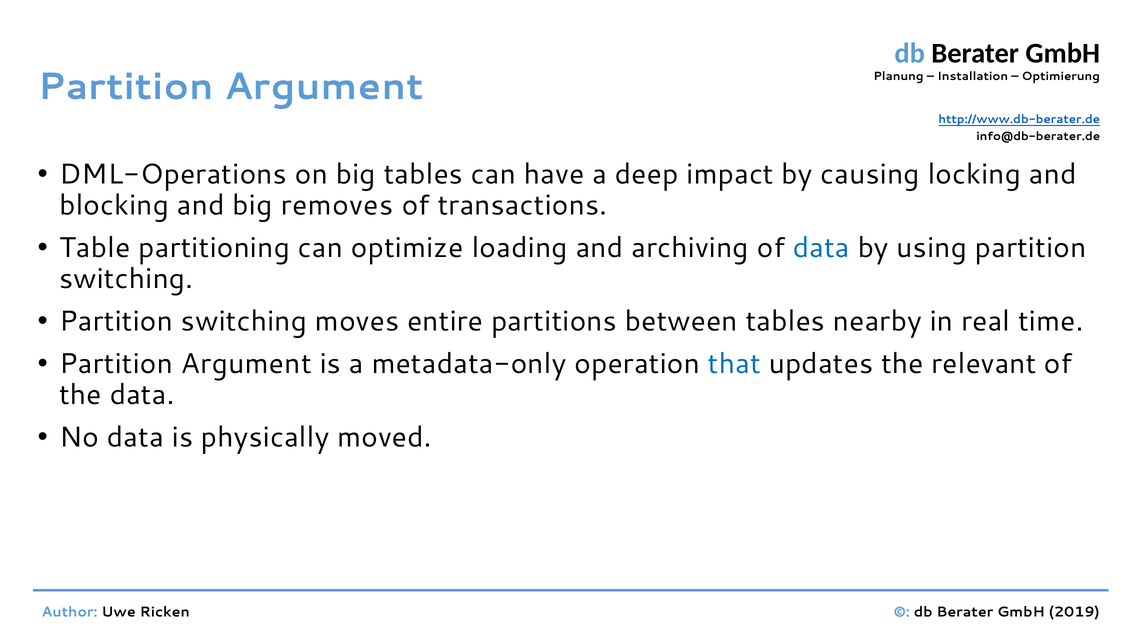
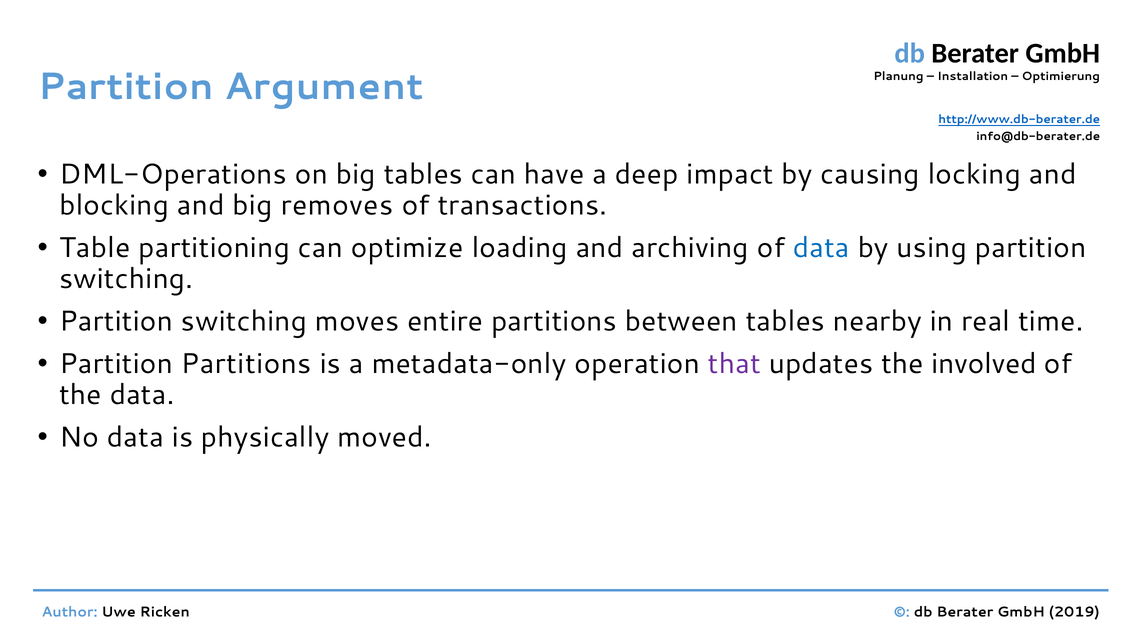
Argument: Argument -> Partitions (246, 364)
that colour: blue -> purple (734, 364)
relevant: relevant -> involved (984, 364)
